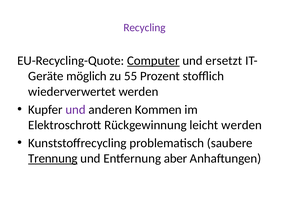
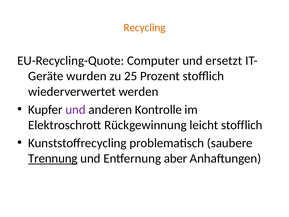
Recycling colour: purple -> orange (145, 28)
Computer underline: present -> none (153, 61)
möglich: möglich -> wurden (86, 76)
55: 55 -> 25 (131, 76)
Kommen: Kommen -> Kontrolle (158, 109)
leicht werden: werden -> stofflich (242, 125)
